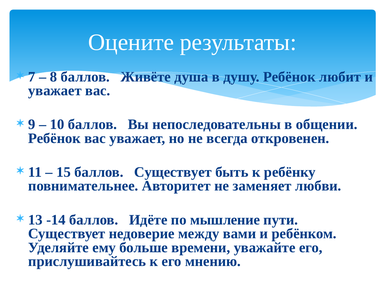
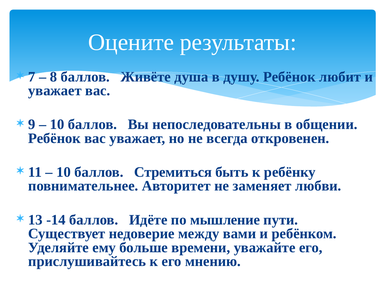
15: 15 -> 10 (64, 172)
баллов Существует: Существует -> Стремиться (173, 172)
